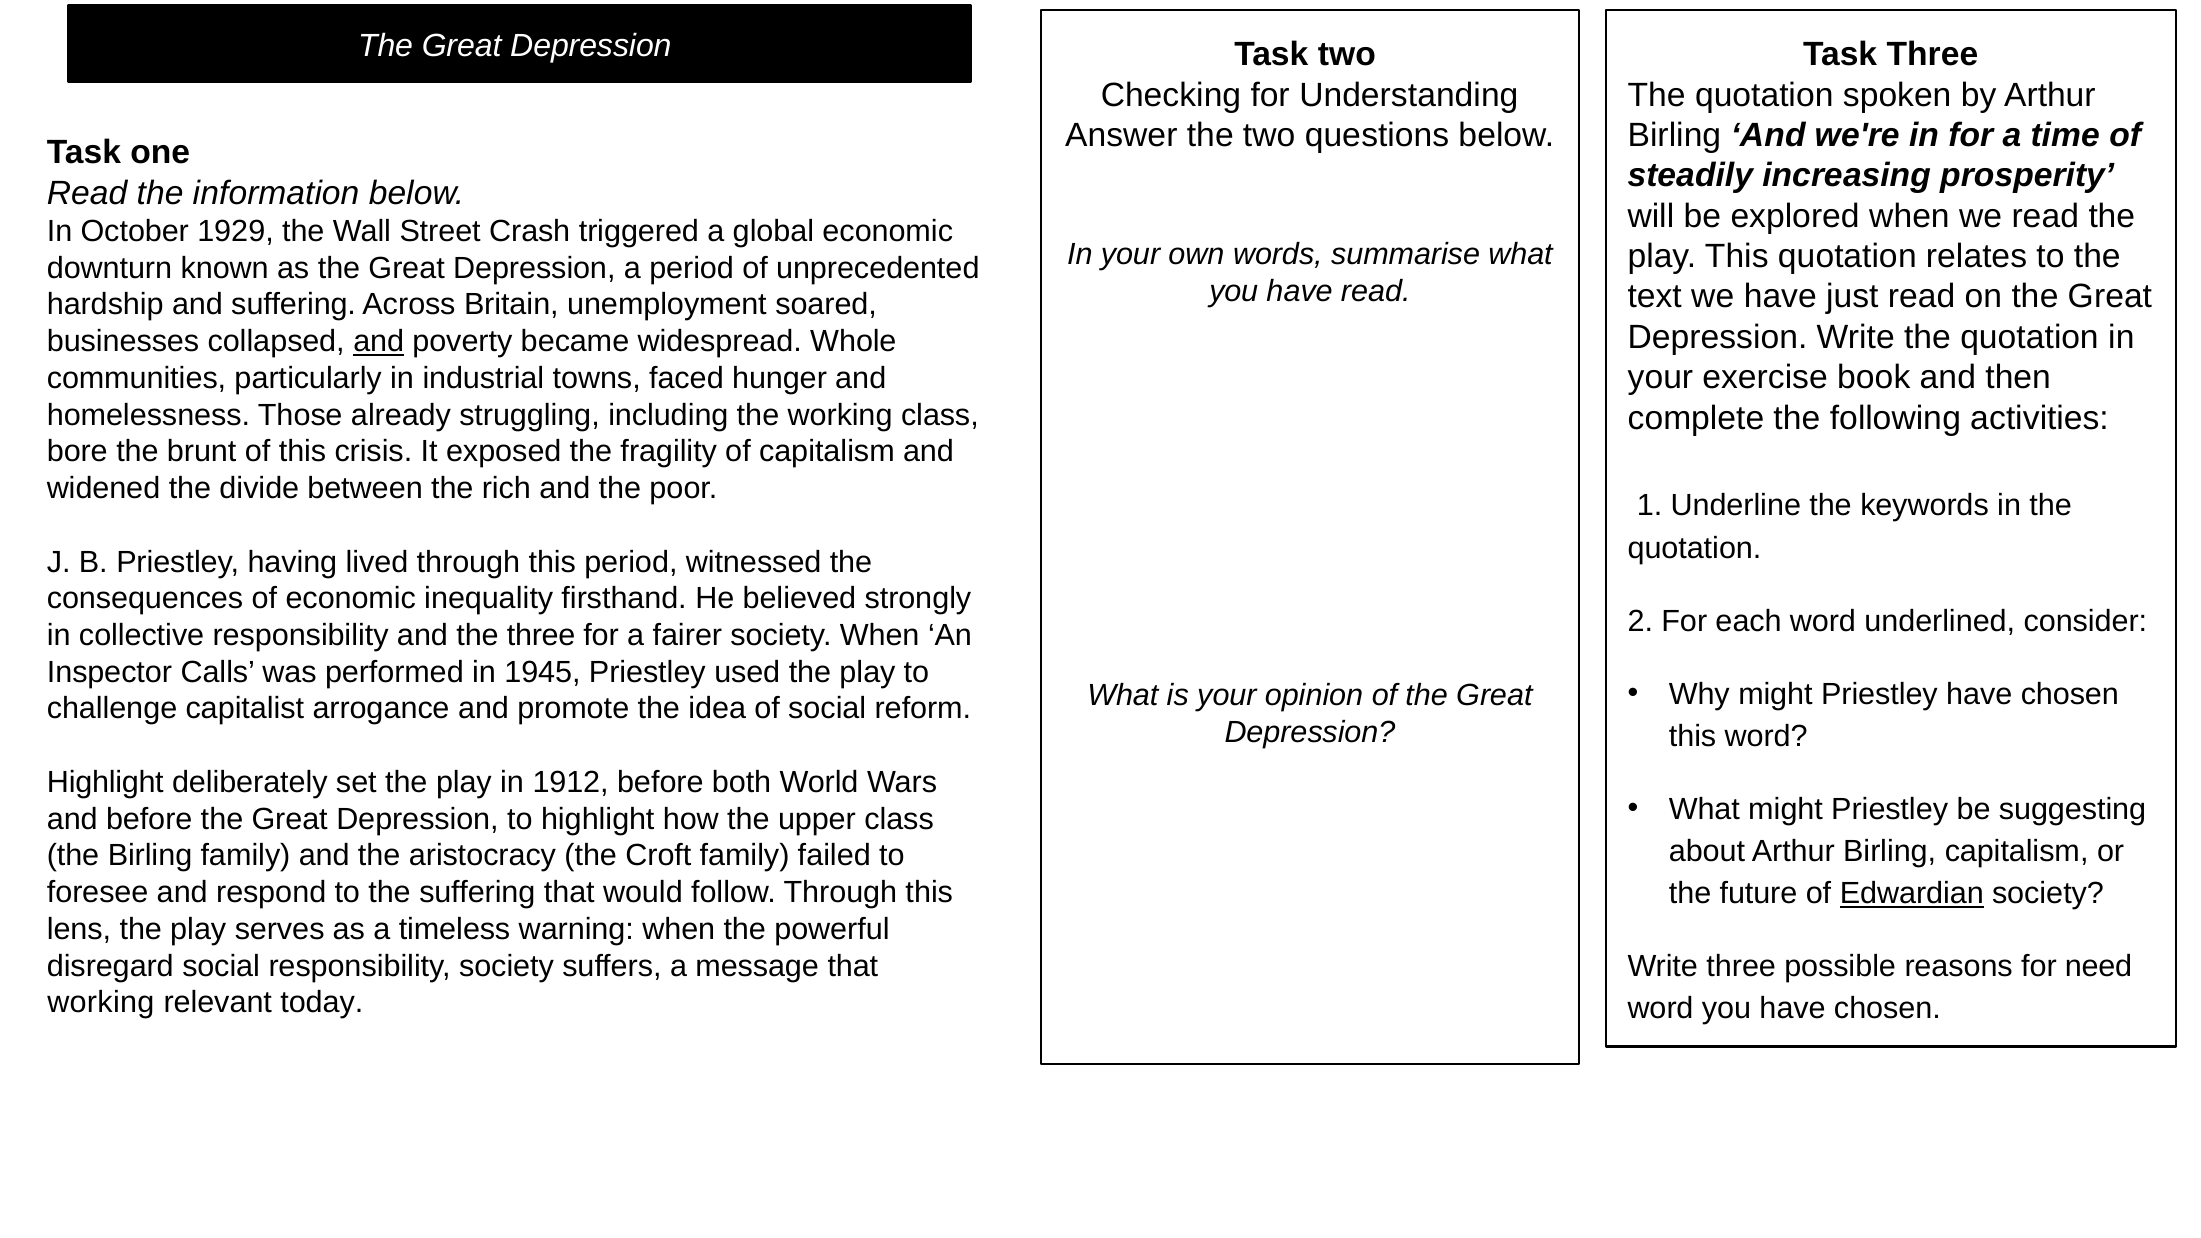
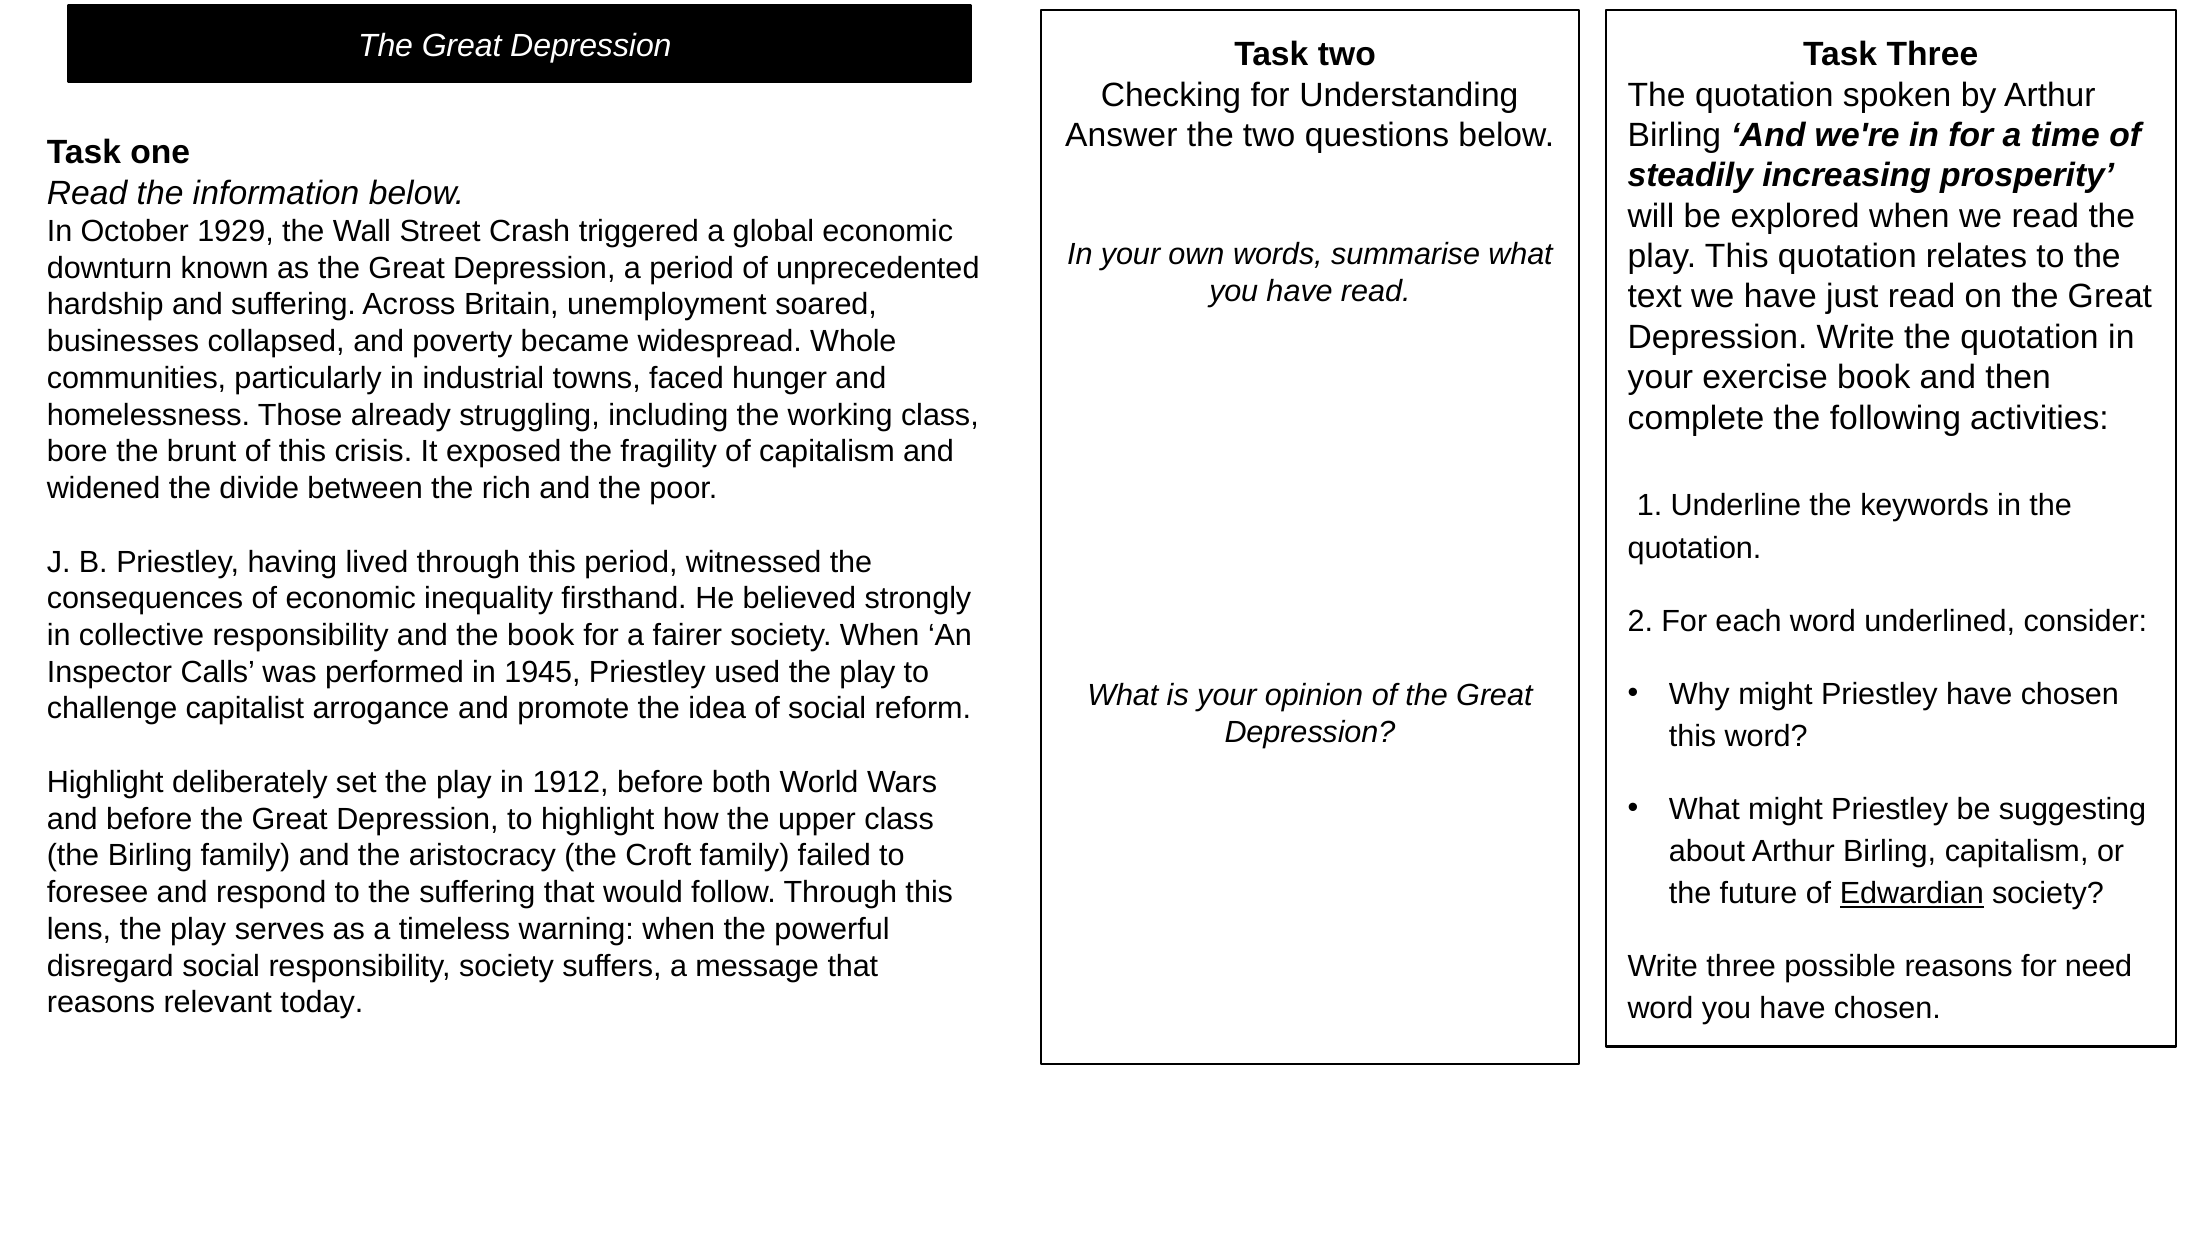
and underline: present -> none (379, 342)
the three: three -> book (541, 635)
working: working -> reasons (101, 1003)
